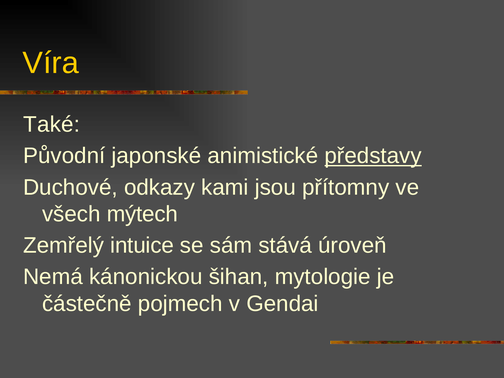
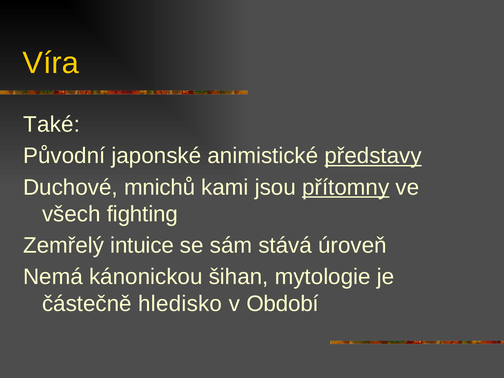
odkazy: odkazy -> mnichů (160, 187)
přítomny underline: none -> present (346, 187)
mýtech: mýtech -> fighting (142, 214)
pojmech: pojmech -> hledisko (180, 304)
Gendai: Gendai -> Období (283, 304)
